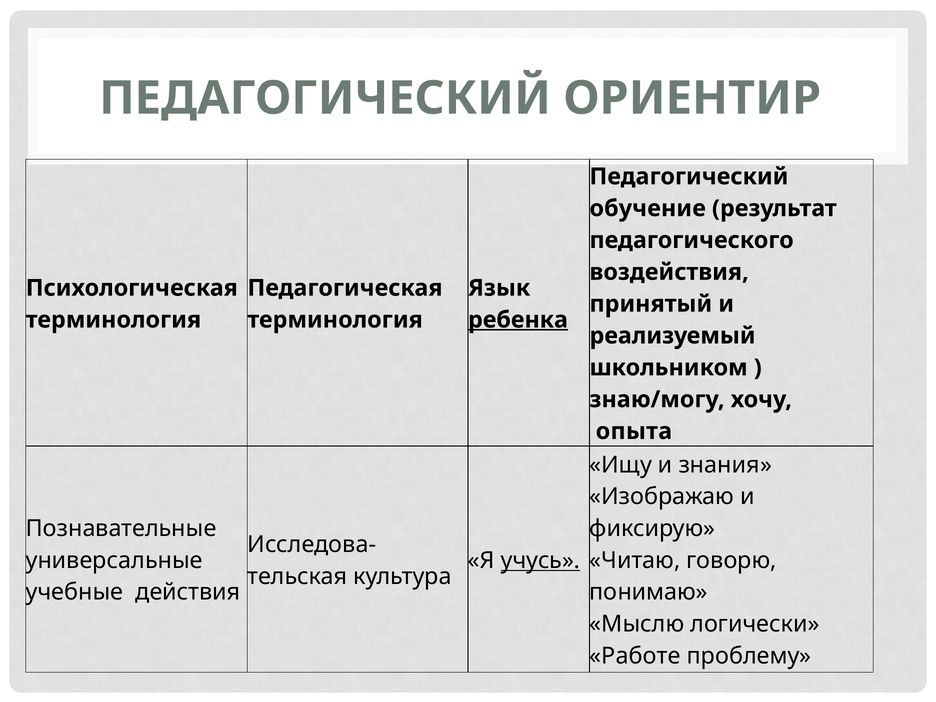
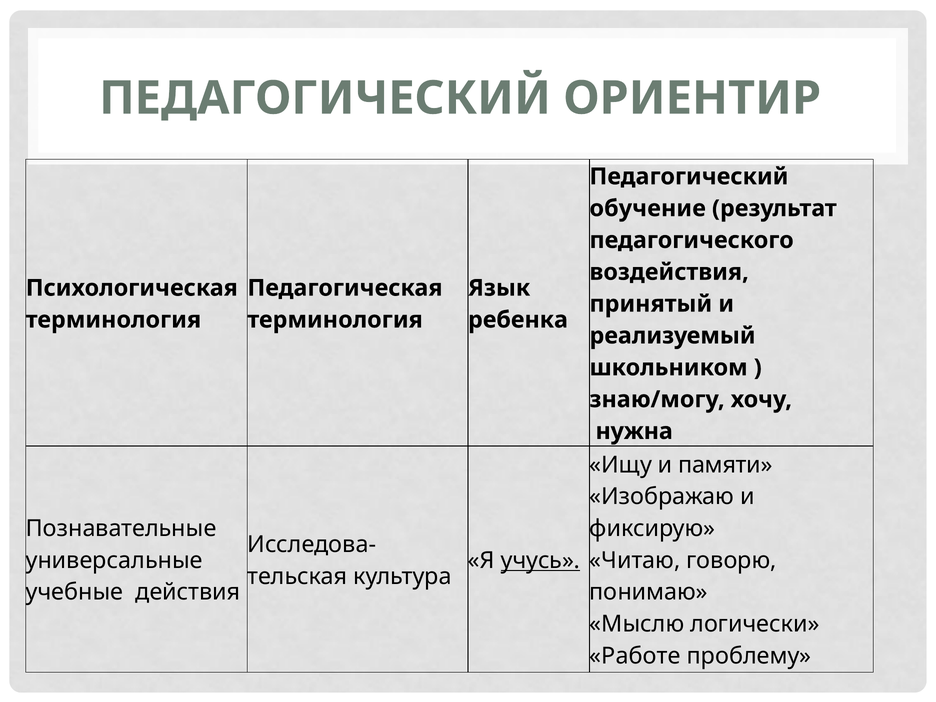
ребенка underline: present -> none (518, 320)
опыта: опыта -> нужна (634, 431)
знания: знания -> памяти (725, 465)
